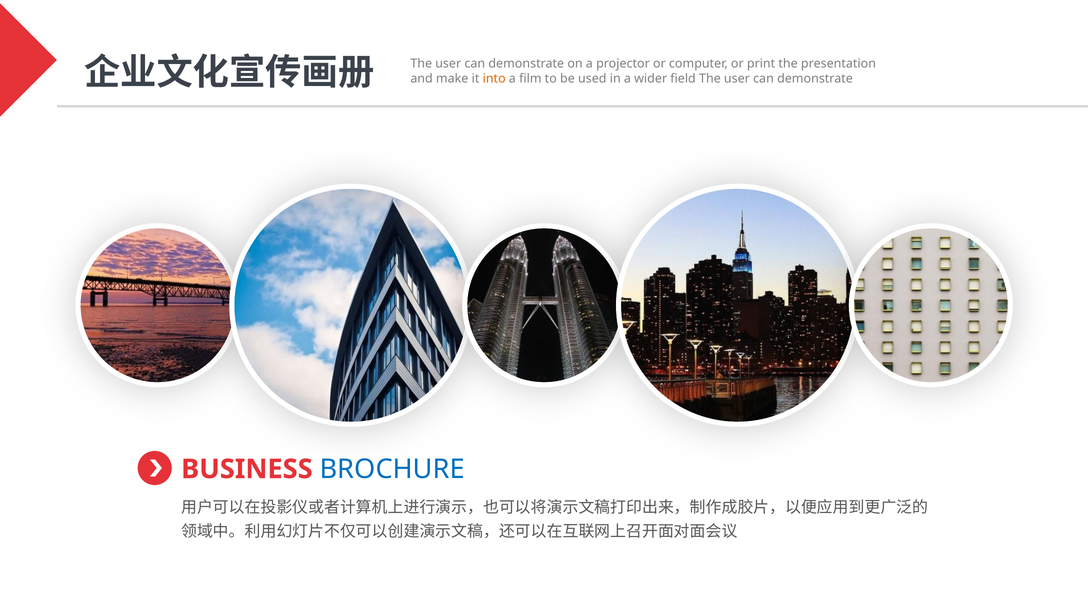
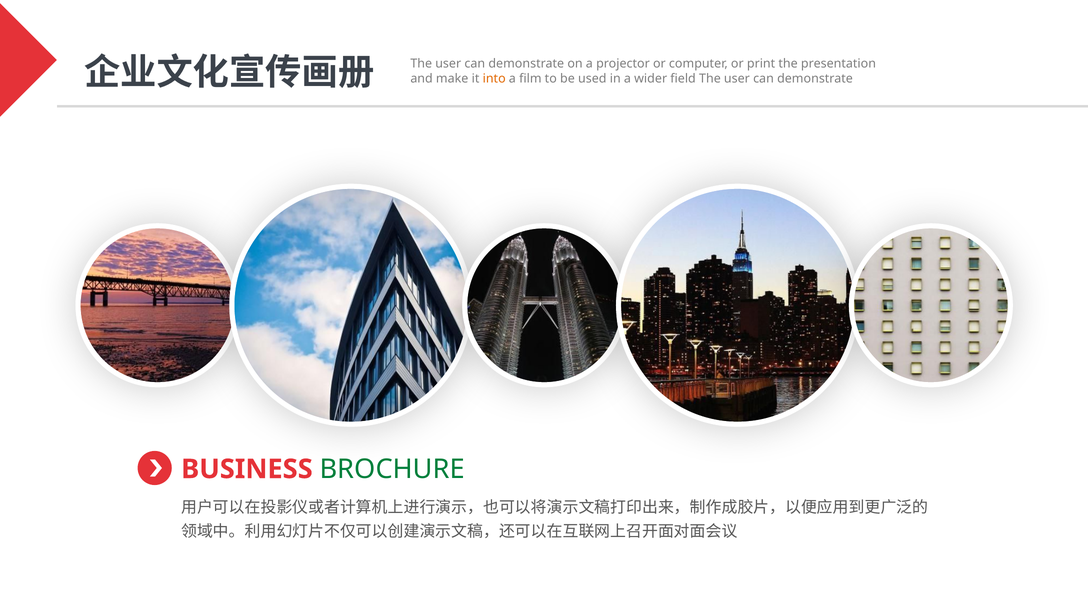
BROCHURE colour: blue -> green (392, 469)
